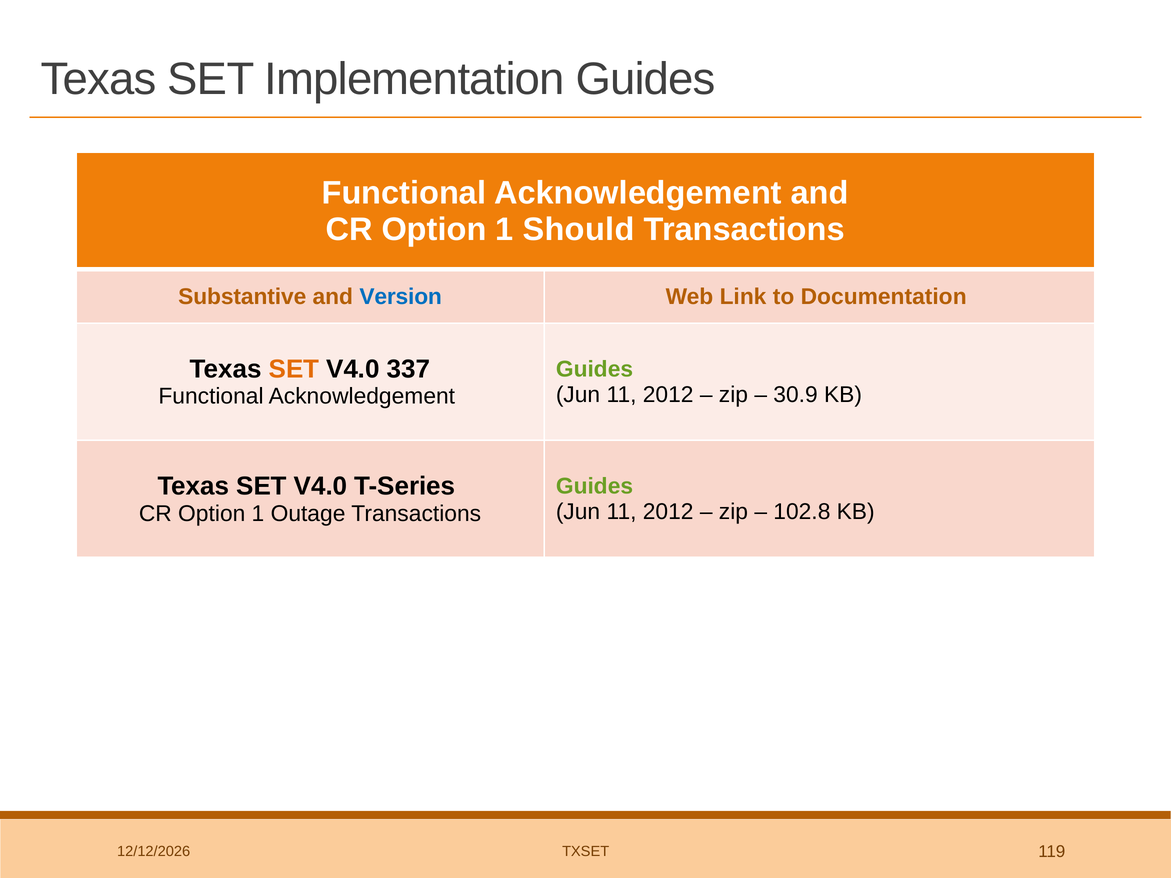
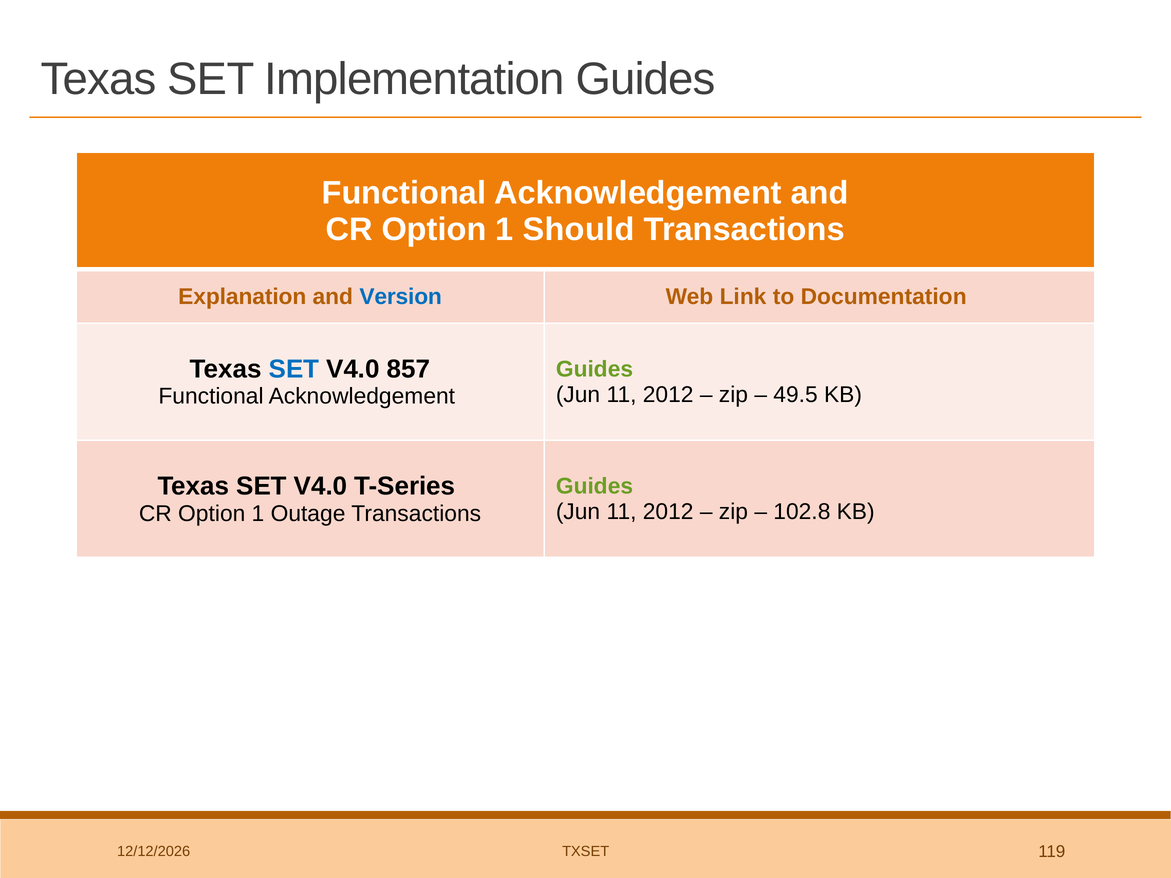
Substantive: Substantive -> Explanation (242, 297)
SET colour: orange -> blue (294, 369)
337: 337 -> 857 (408, 369)
30.9: 30.9 -> 49.5 (796, 395)
